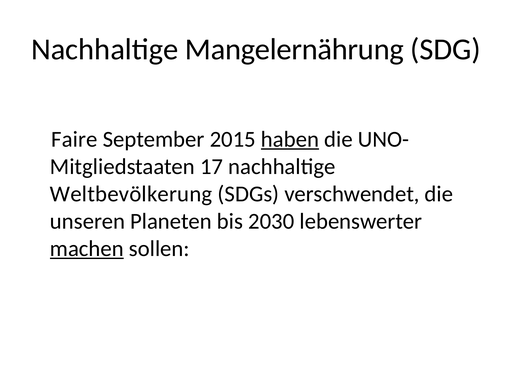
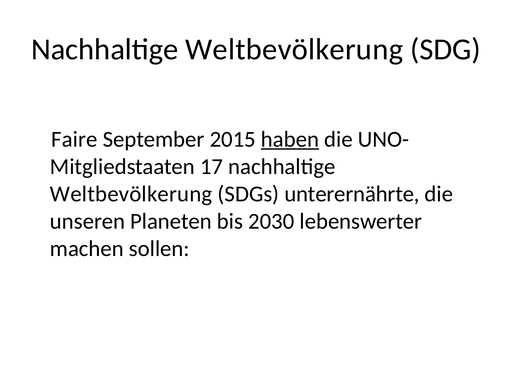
Mangelernährung: Mangelernährung -> Weltbevölkerung (294, 50)
verschwendet: verschwendet -> unterernährte (352, 194)
machen underline: present -> none (87, 249)
